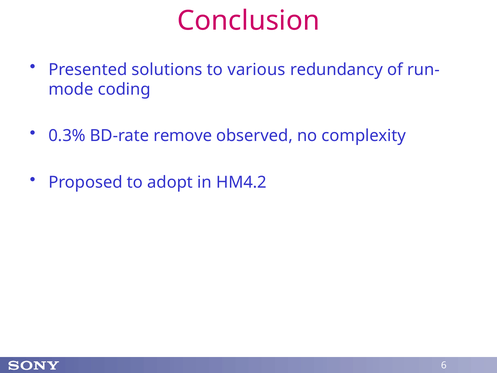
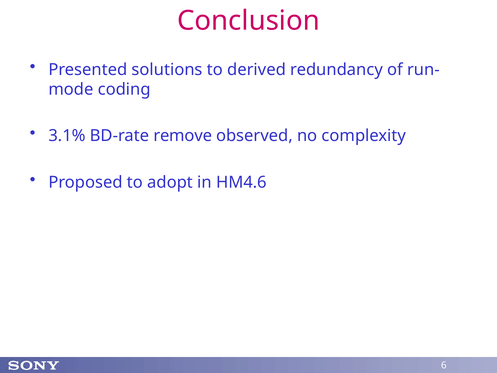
various: various -> derived (257, 70)
0.3%: 0.3% -> 3.1% (67, 136)
HM4.2: HM4.2 -> HM4.6 (241, 182)
